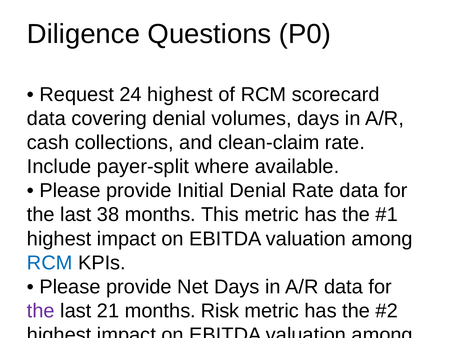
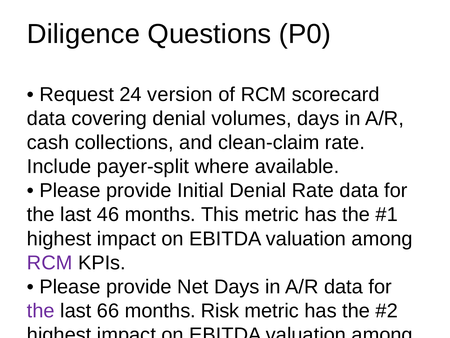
24 highest: highest -> version (180, 94)
38: 38 -> 46 (108, 214)
RCM colour: blue -> purple (50, 262)
21: 21 -> 66 (108, 310)
